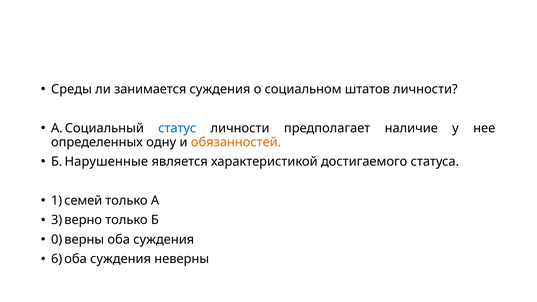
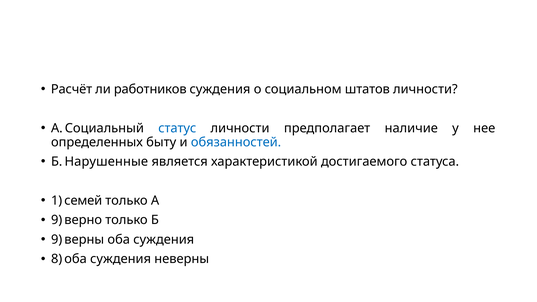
Среды: Среды -> Расчёт (72, 89)
занимается: занимается -> работников (150, 89)
одну: одну -> быту (161, 142)
обязанностей colour: orange -> blue (236, 142)
3: 3 -> 9 (57, 220)
0: 0 -> 9 (57, 240)
6: 6 -> 8 (57, 259)
